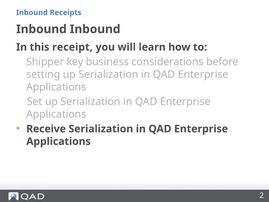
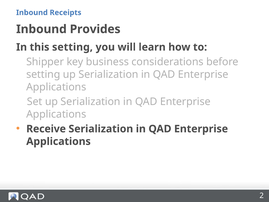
Inbound: Inbound -> Provides (95, 29)
this receipt: receipt -> setting (72, 47)
